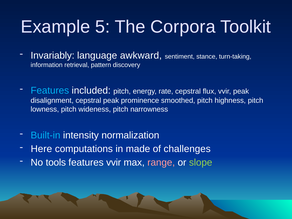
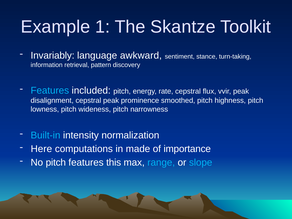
5: 5 -> 1 (103, 27)
Corpora: Corpora -> Skantze (183, 27)
challenges: challenges -> importance (187, 149)
No tools: tools -> pitch (56, 162)
features vvir: vvir -> this (114, 162)
range colour: pink -> light blue (161, 162)
slope colour: light green -> light blue (201, 162)
